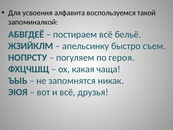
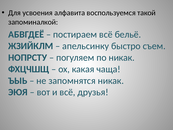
по героя: героя -> никак (122, 57)
